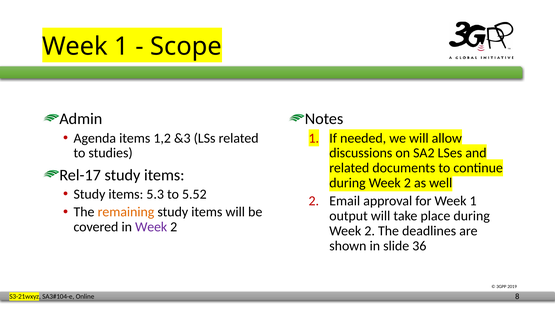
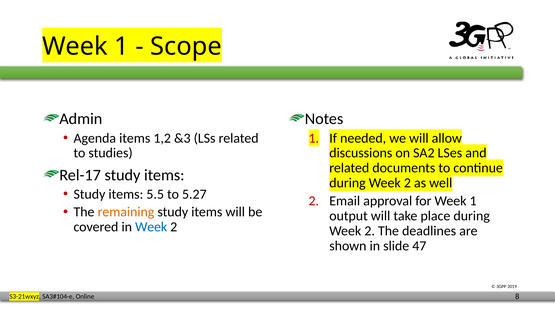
5.3: 5.3 -> 5.5 (155, 194)
5.52: 5.52 -> 5.27 (194, 194)
Week colour: purple -> blue (151, 227)
36: 36 -> 47 (419, 246)
